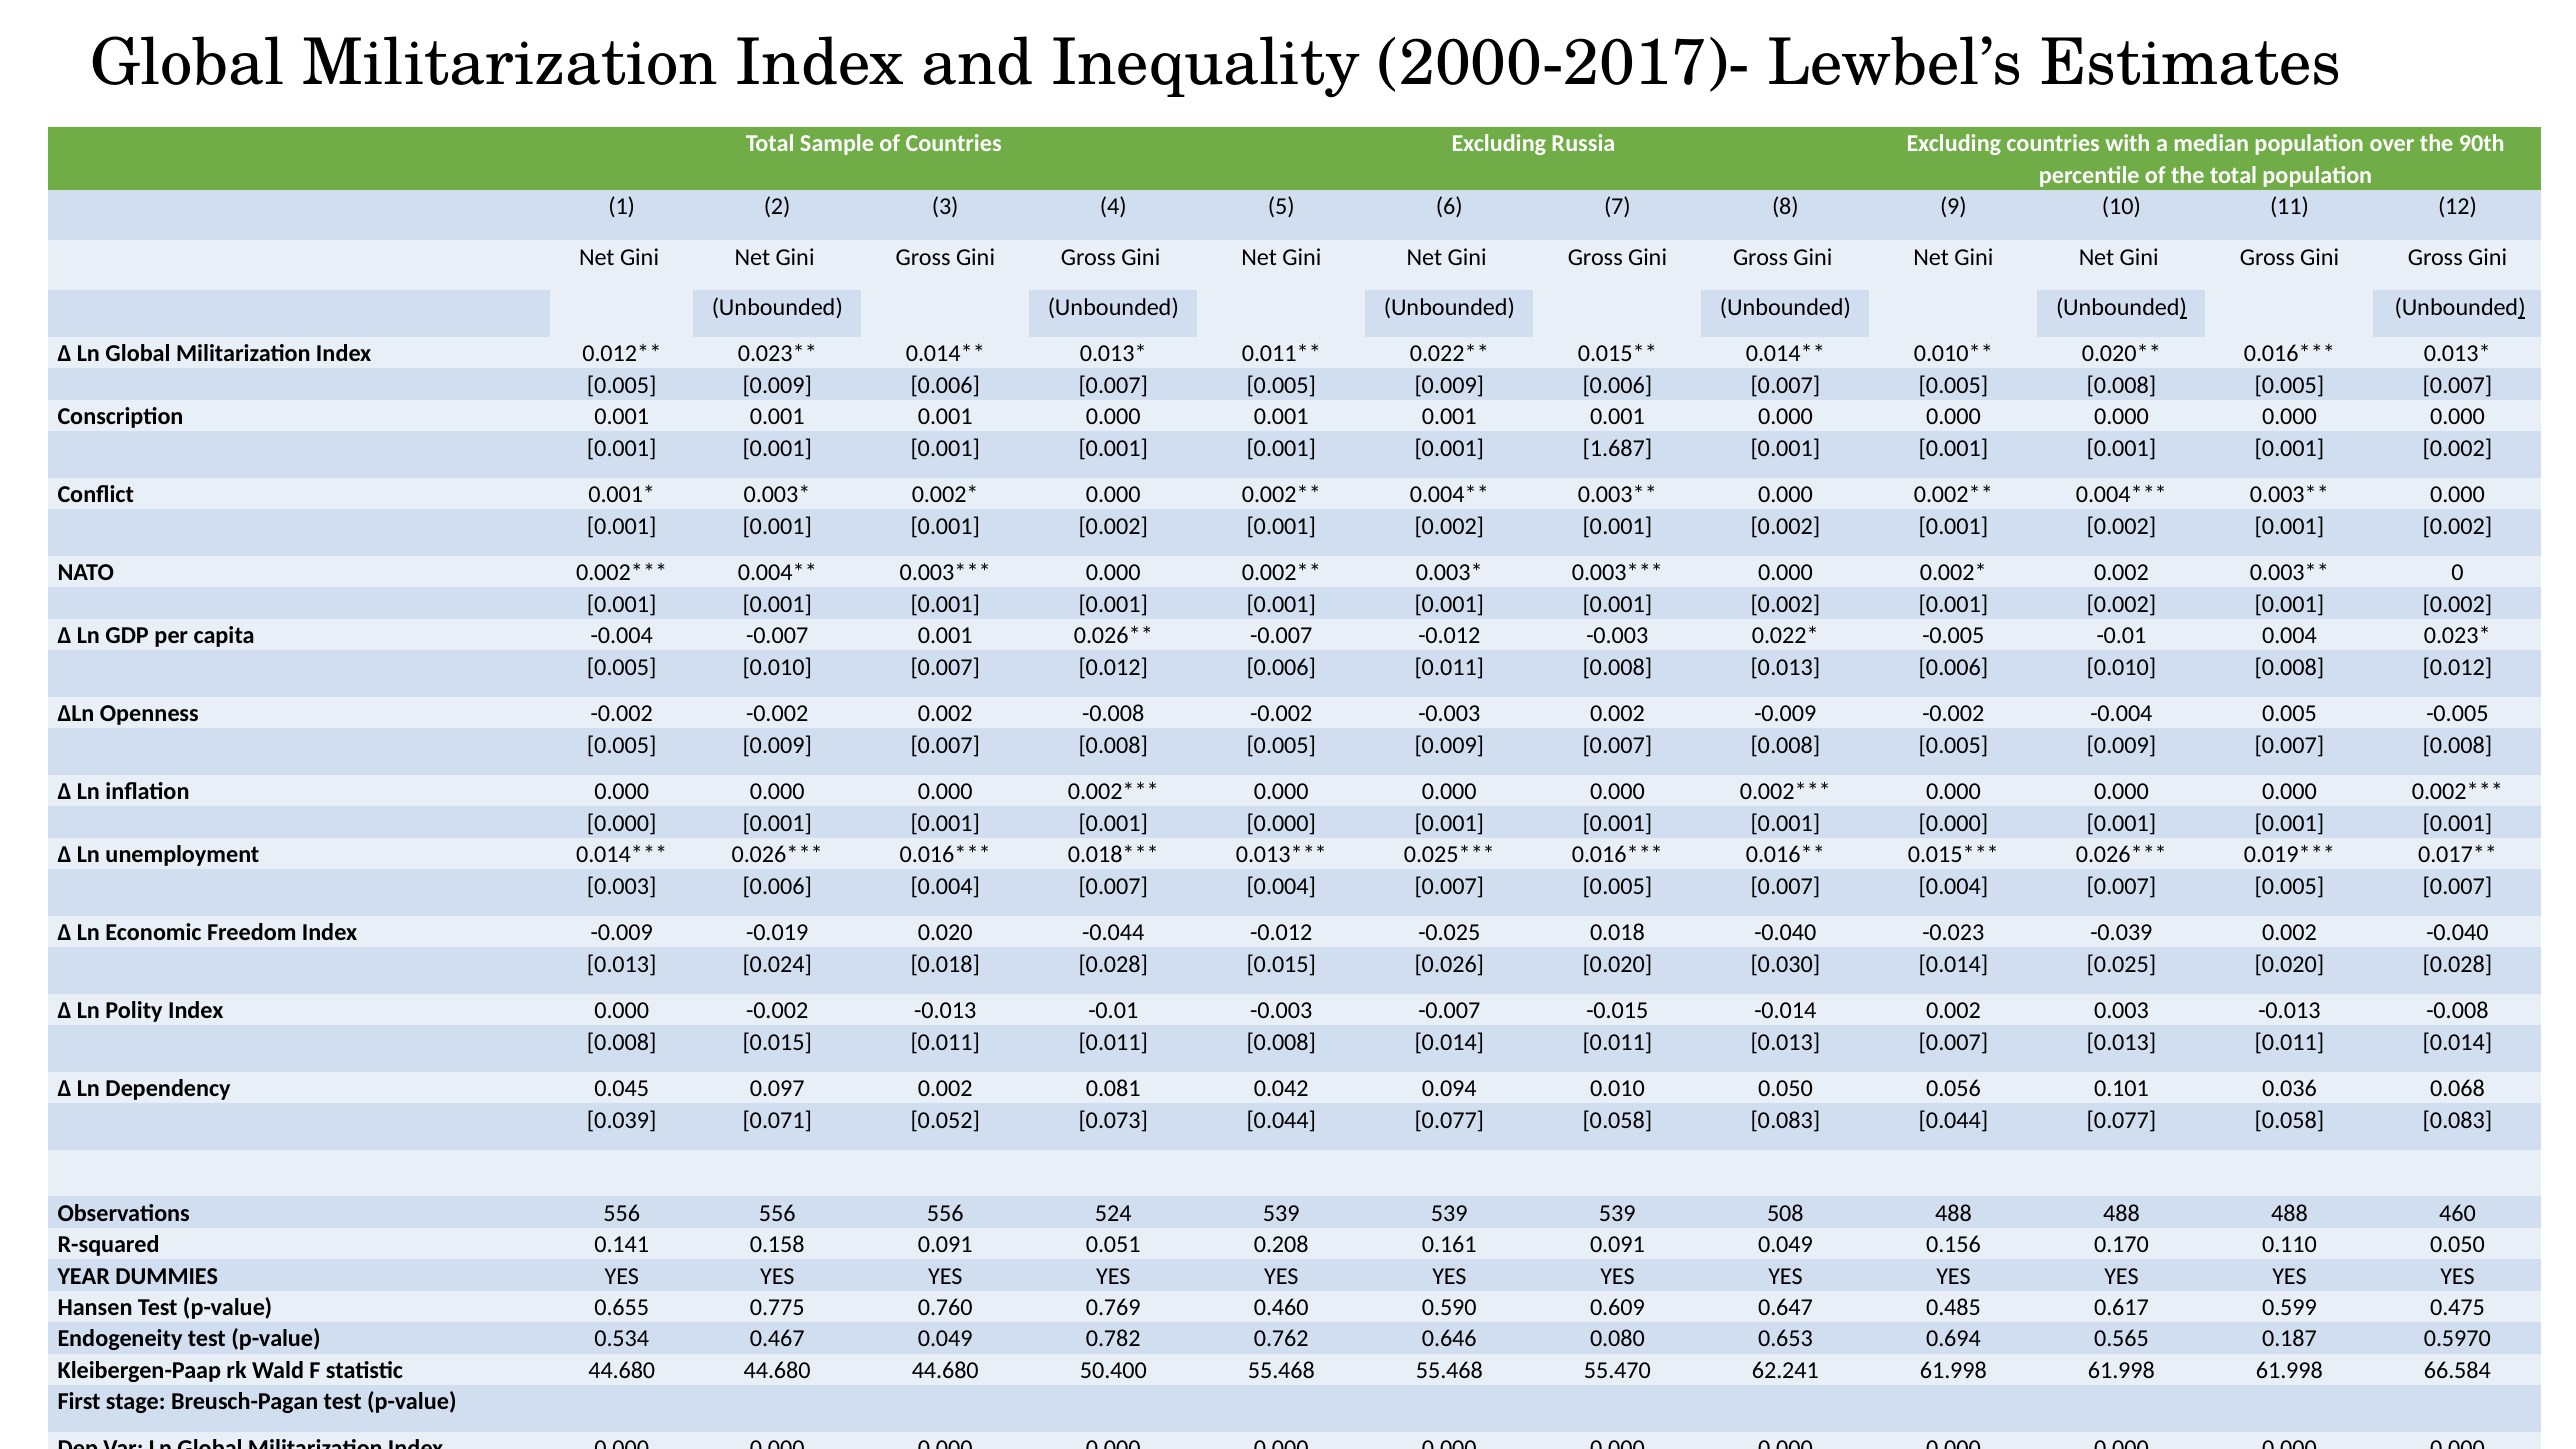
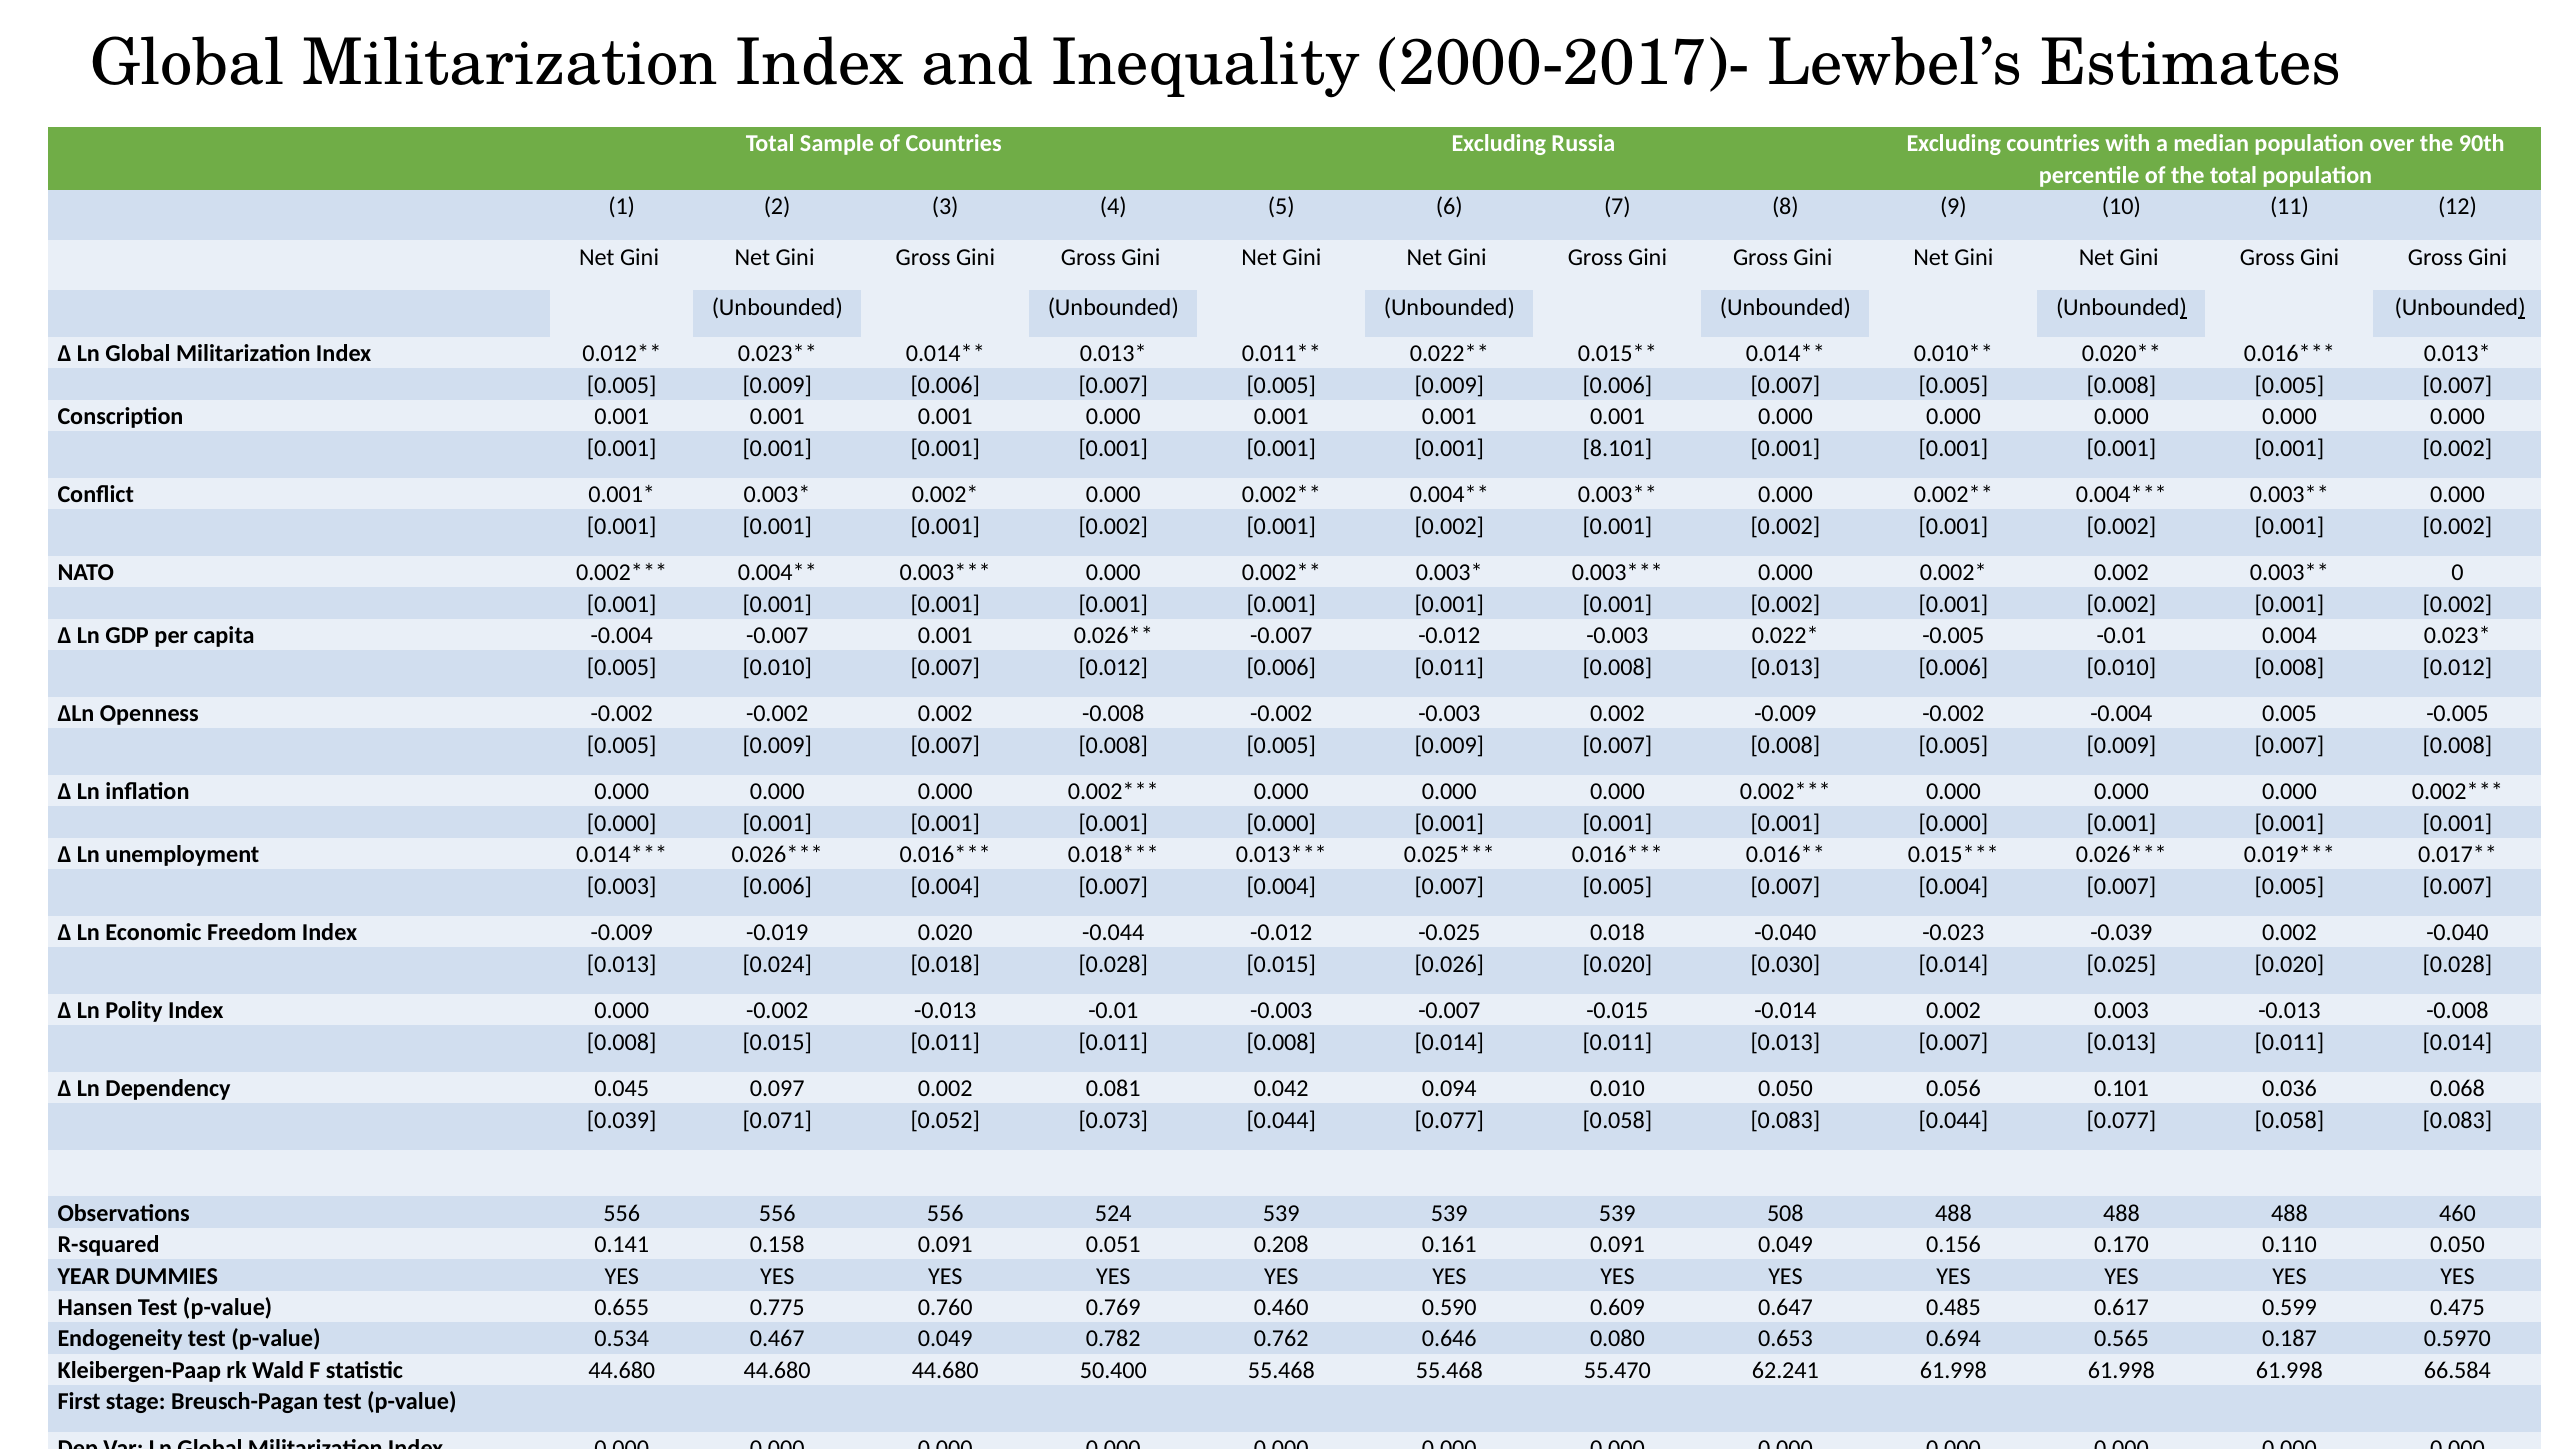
1.687: 1.687 -> 8.101 (1617, 448)
